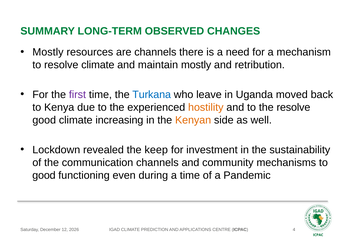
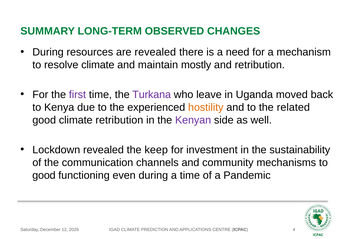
Mostly: Mostly -> During (48, 52)
are channels: channels -> revealed (155, 52)
Turkana colour: blue -> purple (152, 95)
the resolve: resolve -> related (293, 107)
climate increasing: increasing -> retribution (119, 120)
Kenyan colour: orange -> purple (193, 120)
